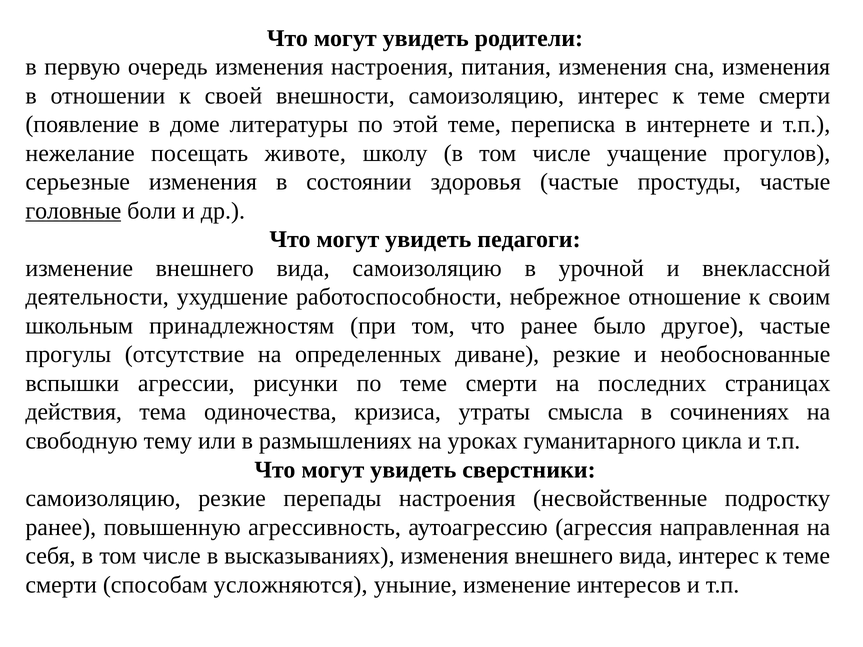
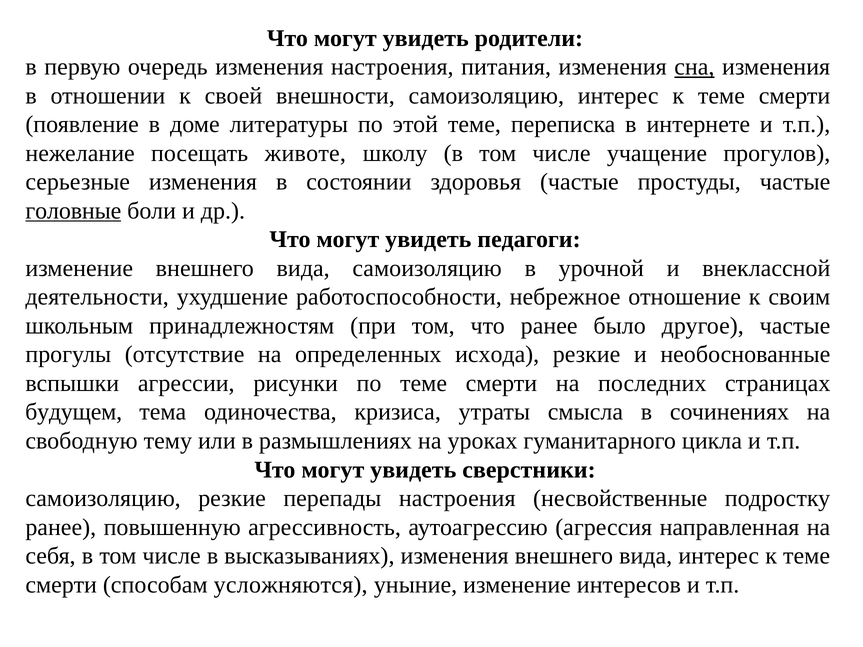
сна underline: none -> present (694, 67)
диване: диване -> исхода (497, 355)
действия: действия -> будущем (74, 412)
